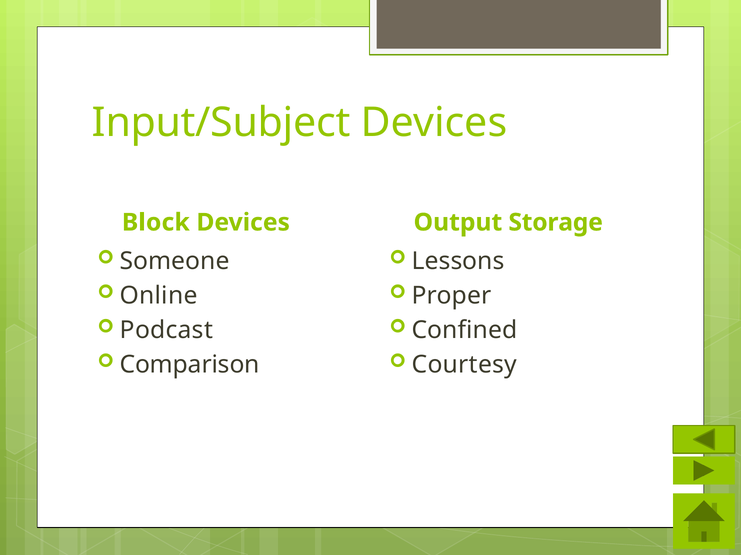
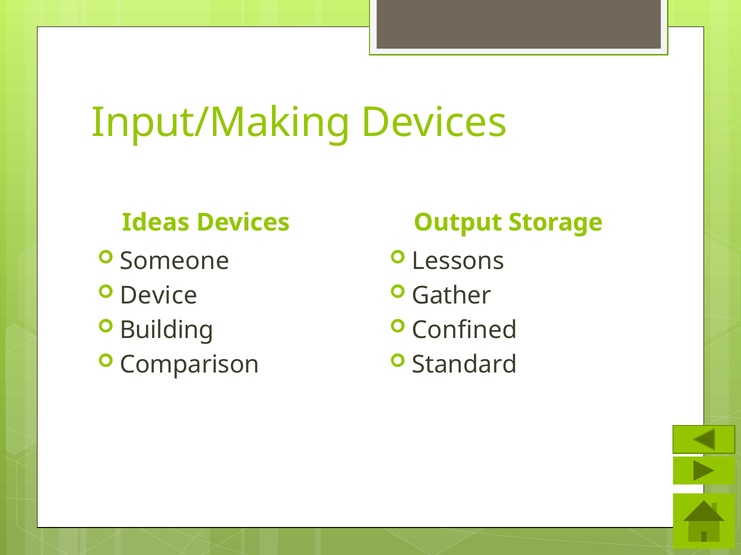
Input/Subject: Input/Subject -> Input/Making (221, 123)
Block: Block -> Ideas (156, 223)
Online: Online -> Device (159, 296)
Proper: Proper -> Gather (452, 296)
Podcast: Podcast -> Building (167, 330)
Courtesy: Courtesy -> Standard (465, 365)
